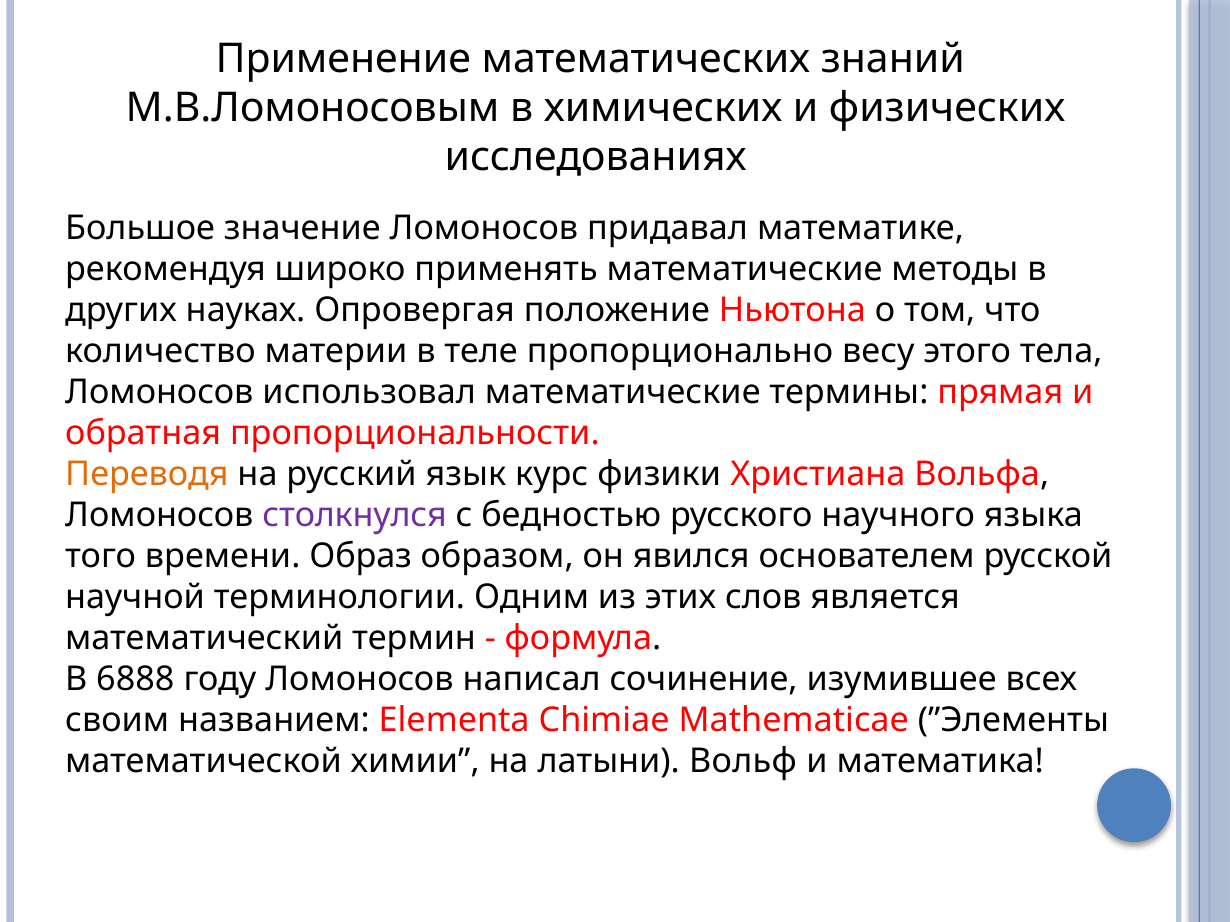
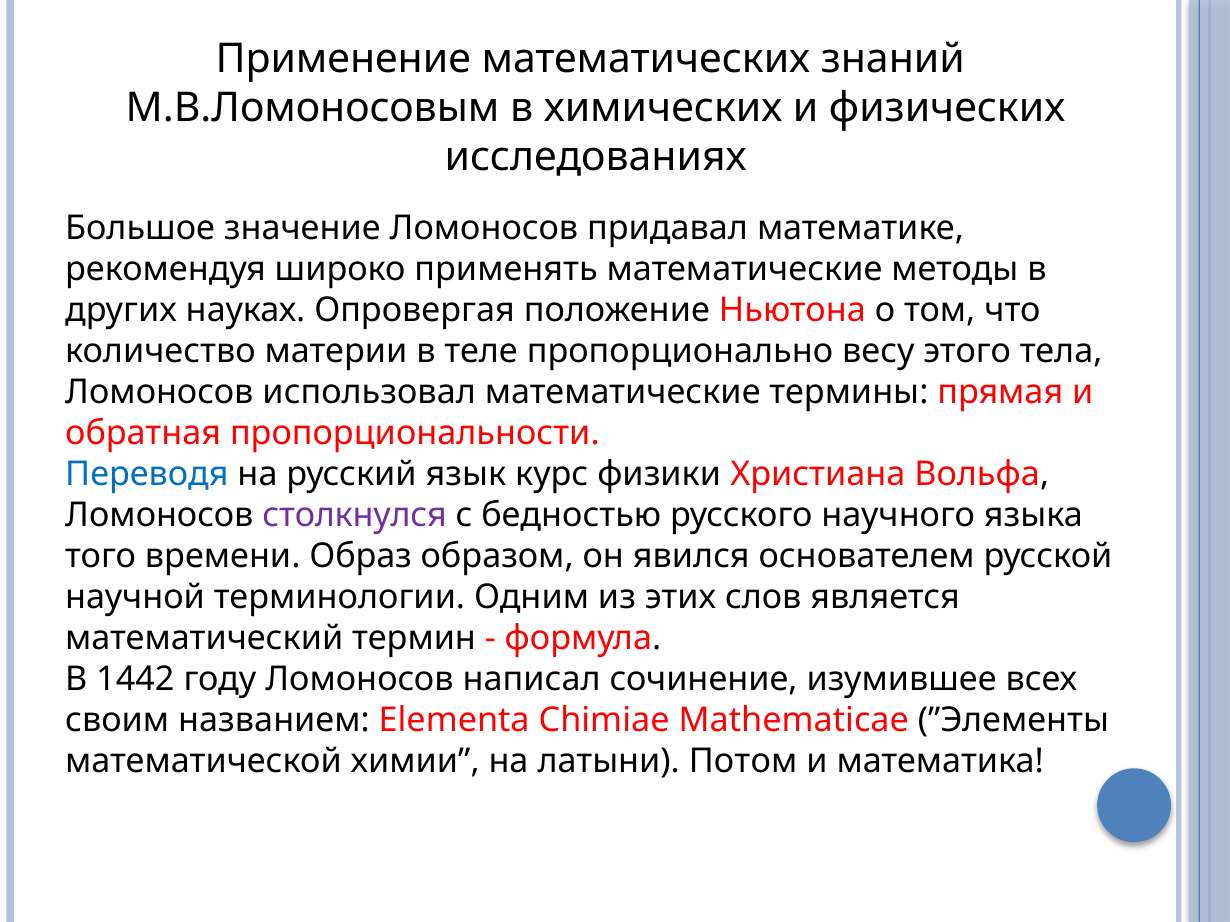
Переводя colour: orange -> blue (147, 475)
6888: 6888 -> 1442 (135, 680)
Вольф: Вольф -> Потом (743, 762)
